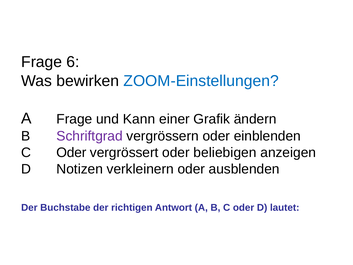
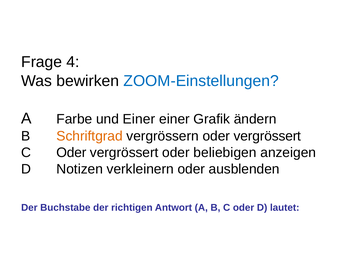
6: 6 -> 4 (73, 62)
A Frage: Frage -> Farbe (74, 119)
und Kann: Kann -> Einer (139, 119)
Schriftgrad colour: purple -> orange (90, 136)
vergrössern oder einblenden: einblenden -> vergrössert (267, 136)
